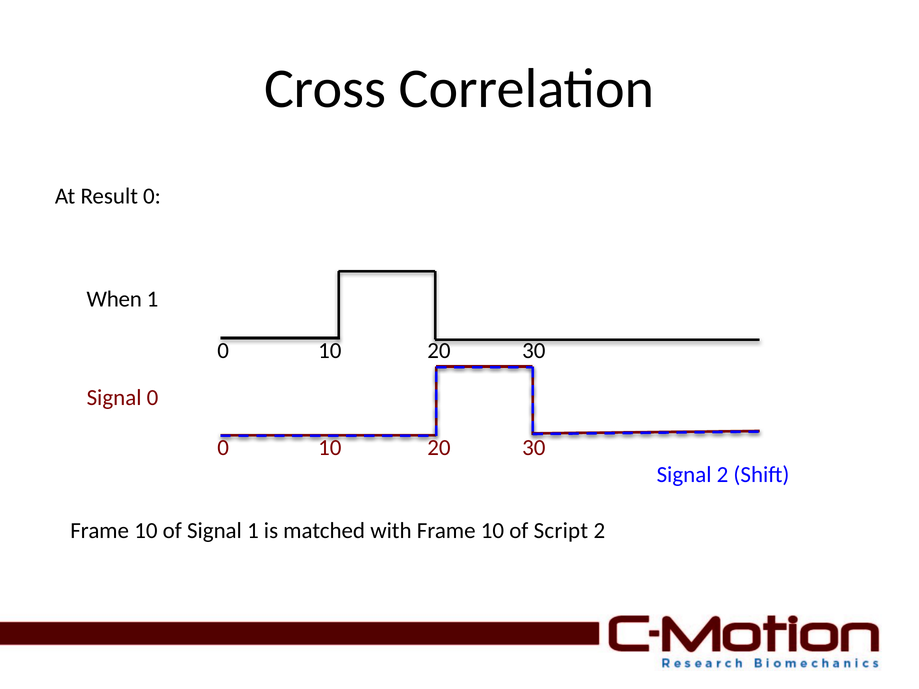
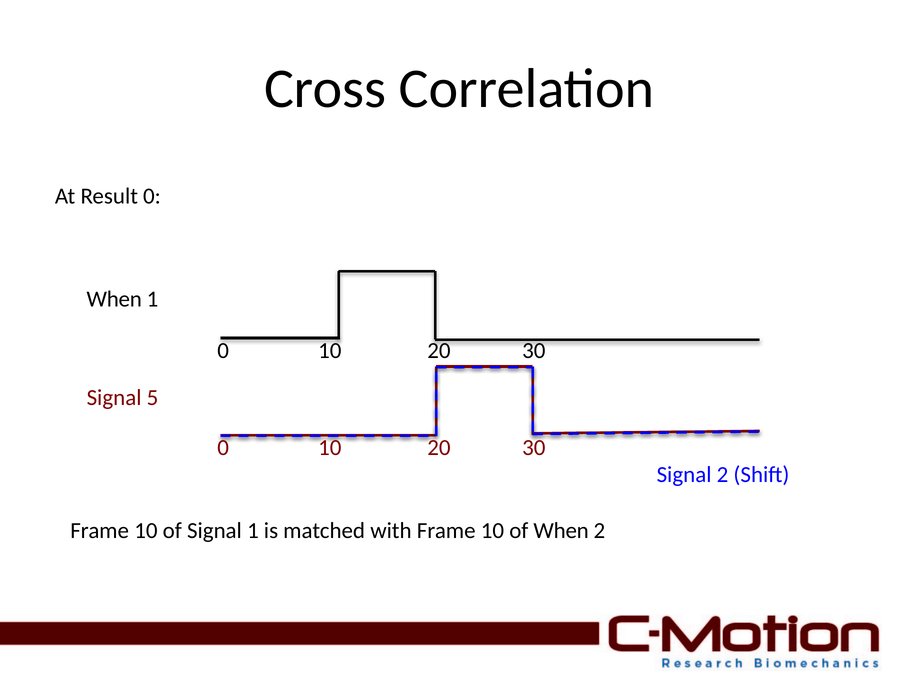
Signal 0: 0 -> 5 (152, 398)
of Script: Script -> When (561, 531)
